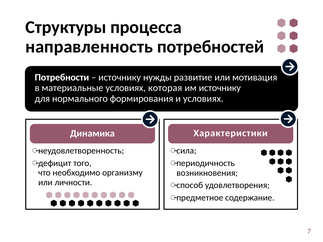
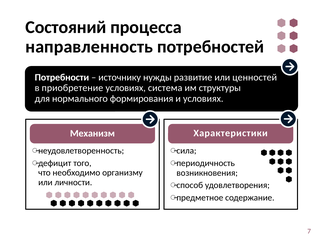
Структуры: Структуры -> Состояний (66, 27)
мотивация: мотивация -> ценностей (255, 77)
материальные: материальные -> приобретение (72, 88)
которая: которая -> система (165, 88)
им источнику: источнику -> структуры (220, 88)
Динамика: Динамика -> Механизм (92, 133)
